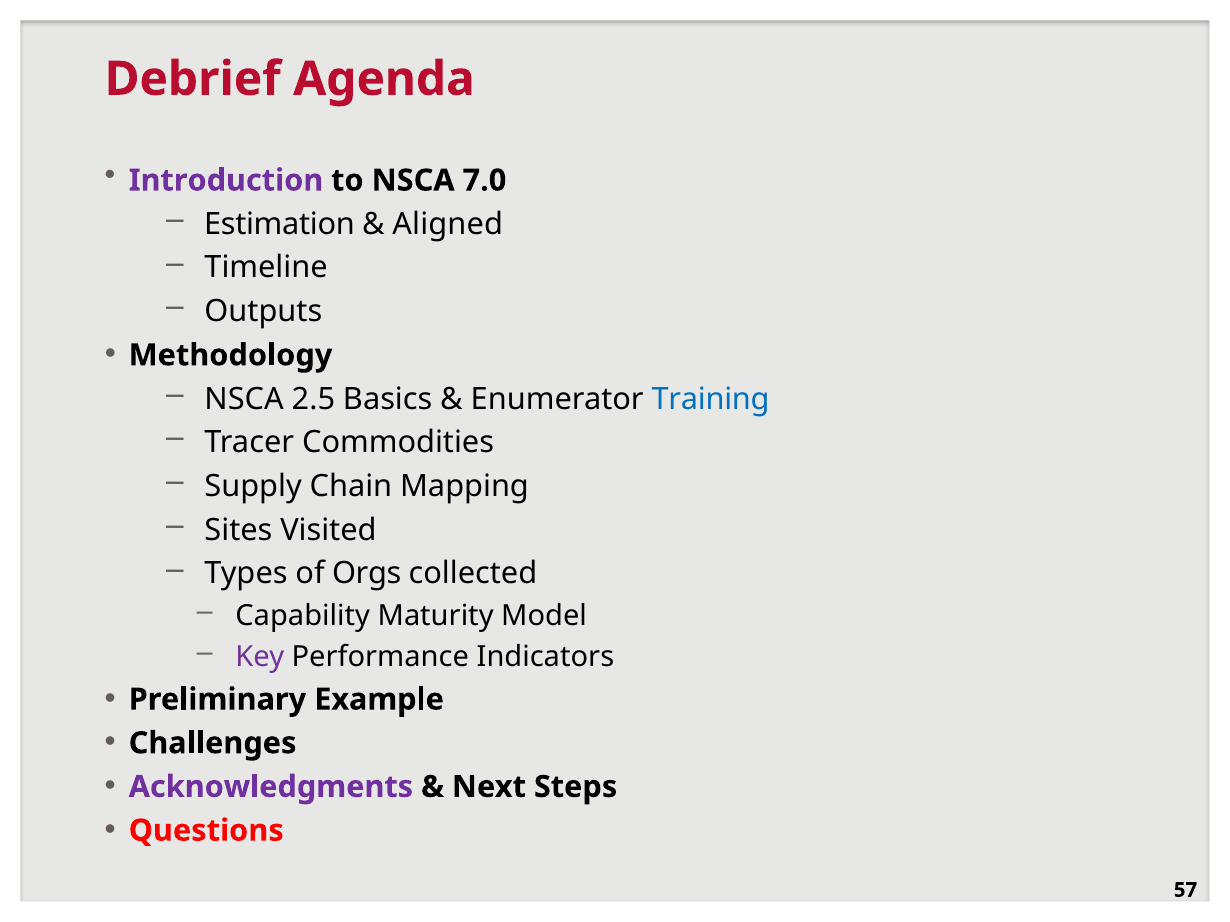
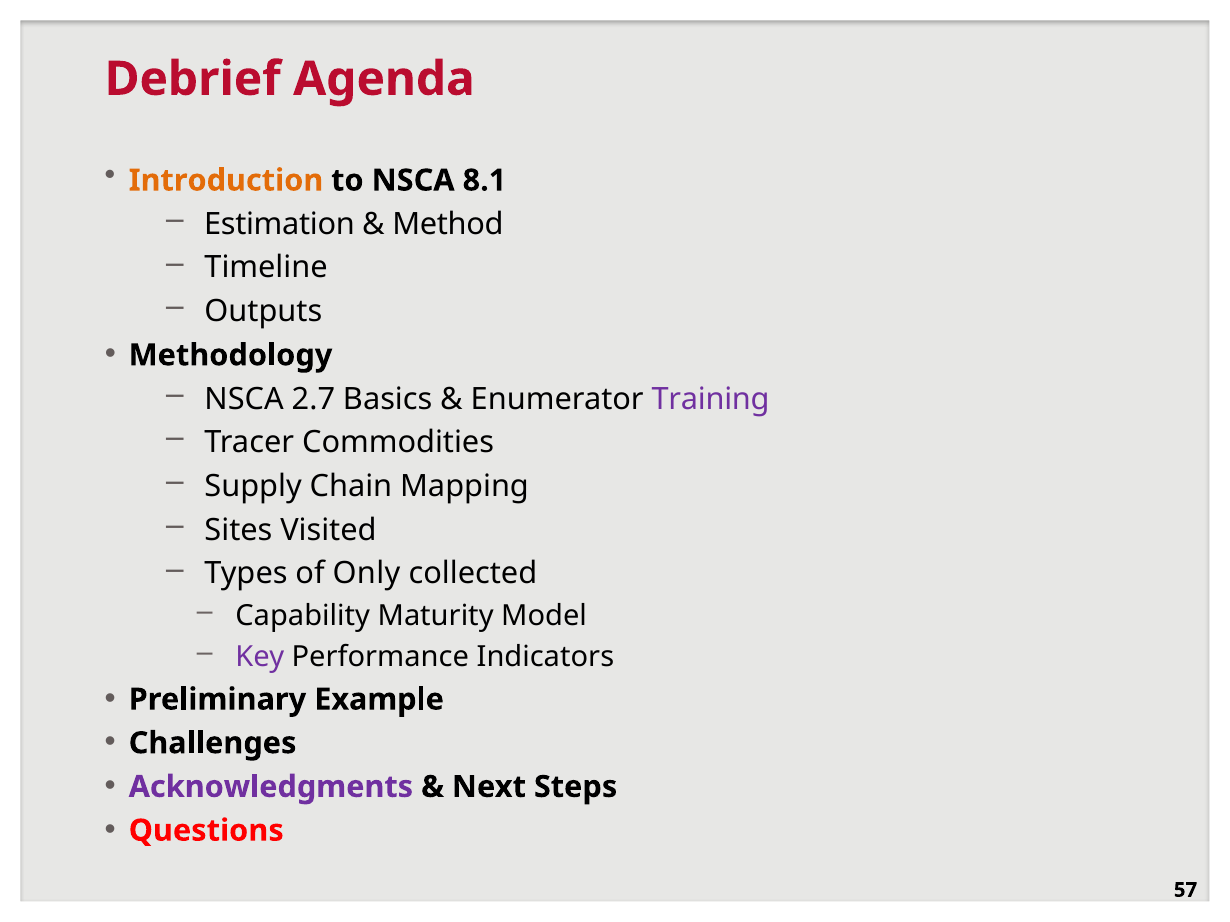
Introduction colour: purple -> orange (226, 181)
7.0: 7.0 -> 8.1 (484, 181)
Aligned: Aligned -> Method (448, 224)
2.5: 2.5 -> 2.7 (313, 399)
Training colour: blue -> purple (711, 399)
Orgs: Orgs -> Only (366, 574)
